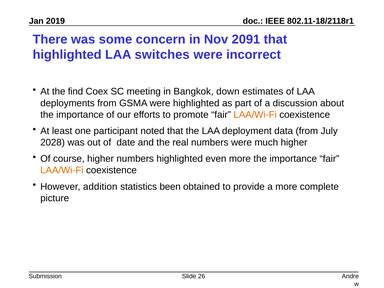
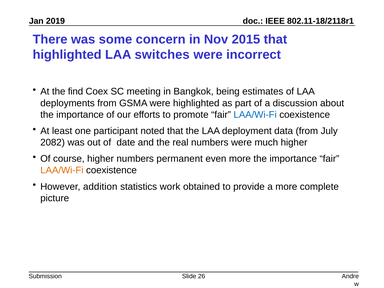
2091: 2091 -> 2015 (246, 39)
down: down -> being (228, 92)
LAA/Wi-Fi colour: orange -> blue (255, 115)
2028: 2028 -> 2082 (53, 142)
numbers highlighted: highlighted -> permanent (180, 159)
been: been -> work (170, 187)
